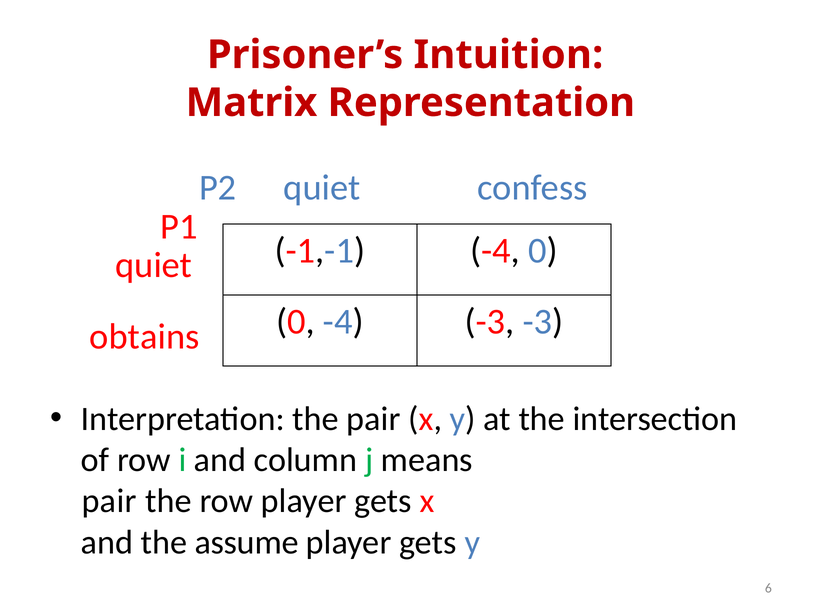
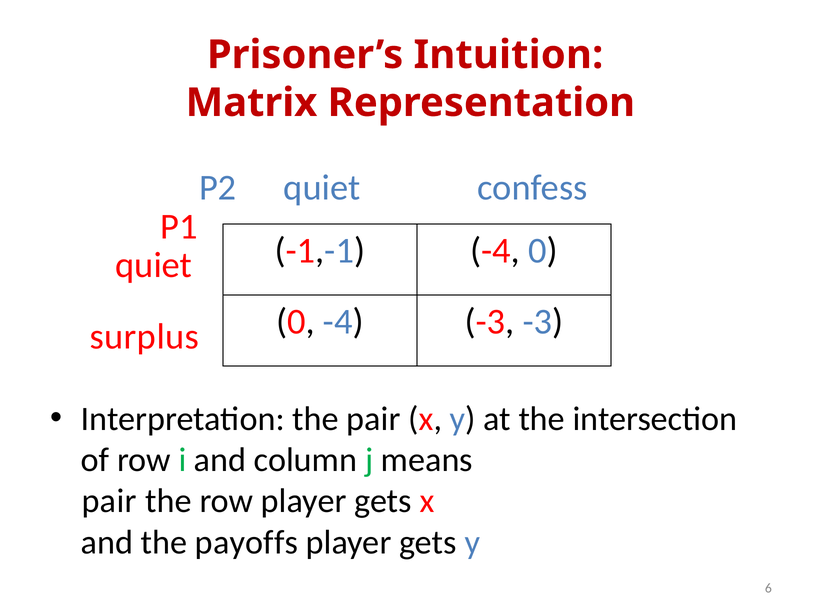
obtains: obtains -> surplus (144, 336)
assume: assume -> payoffs (246, 542)
